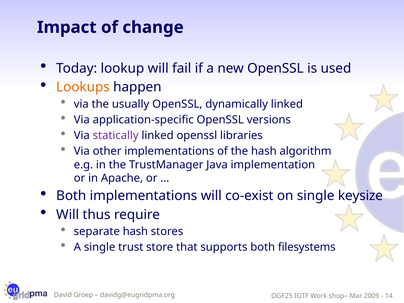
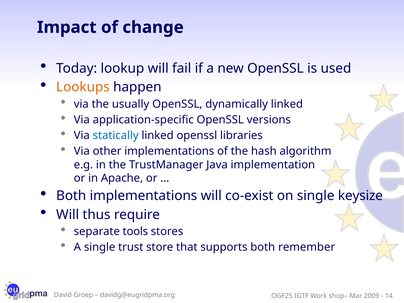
statically colour: purple -> blue (116, 135)
separate hash: hash -> tools (135, 232)
filesystems: filesystems -> remember (307, 247)
